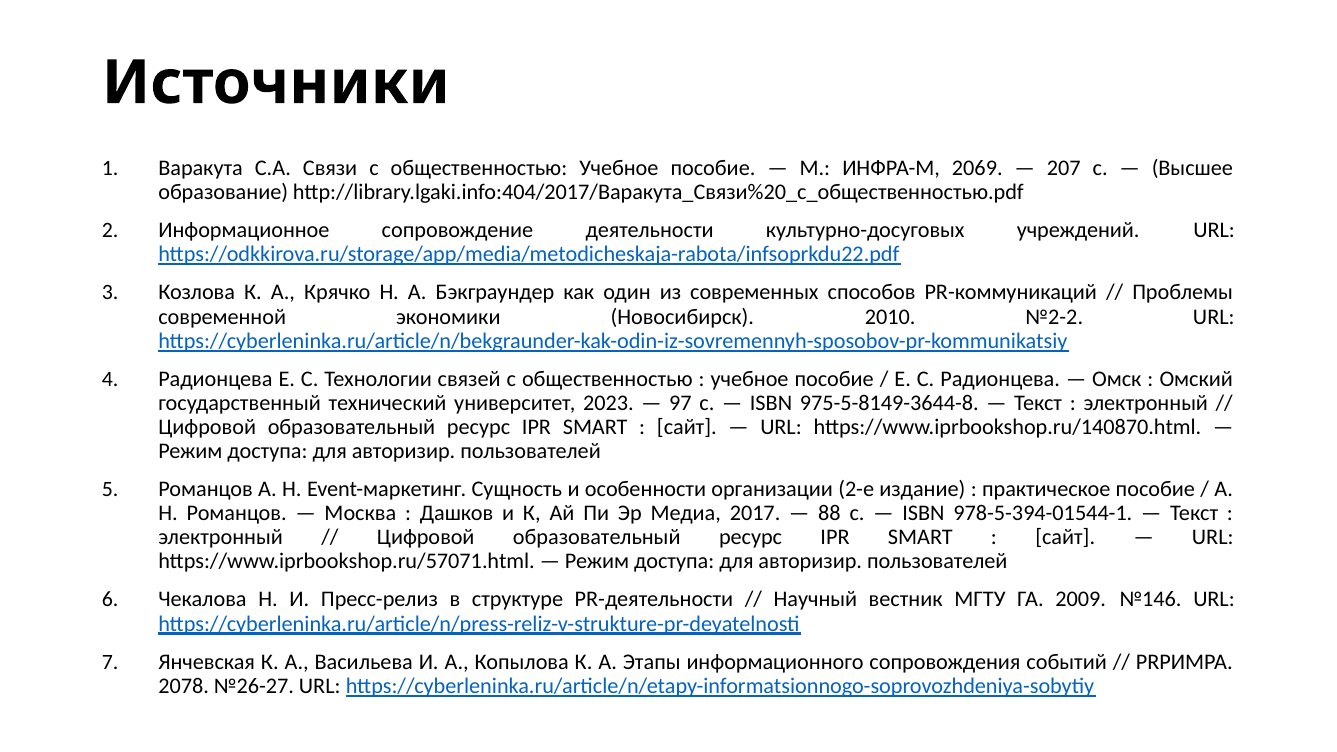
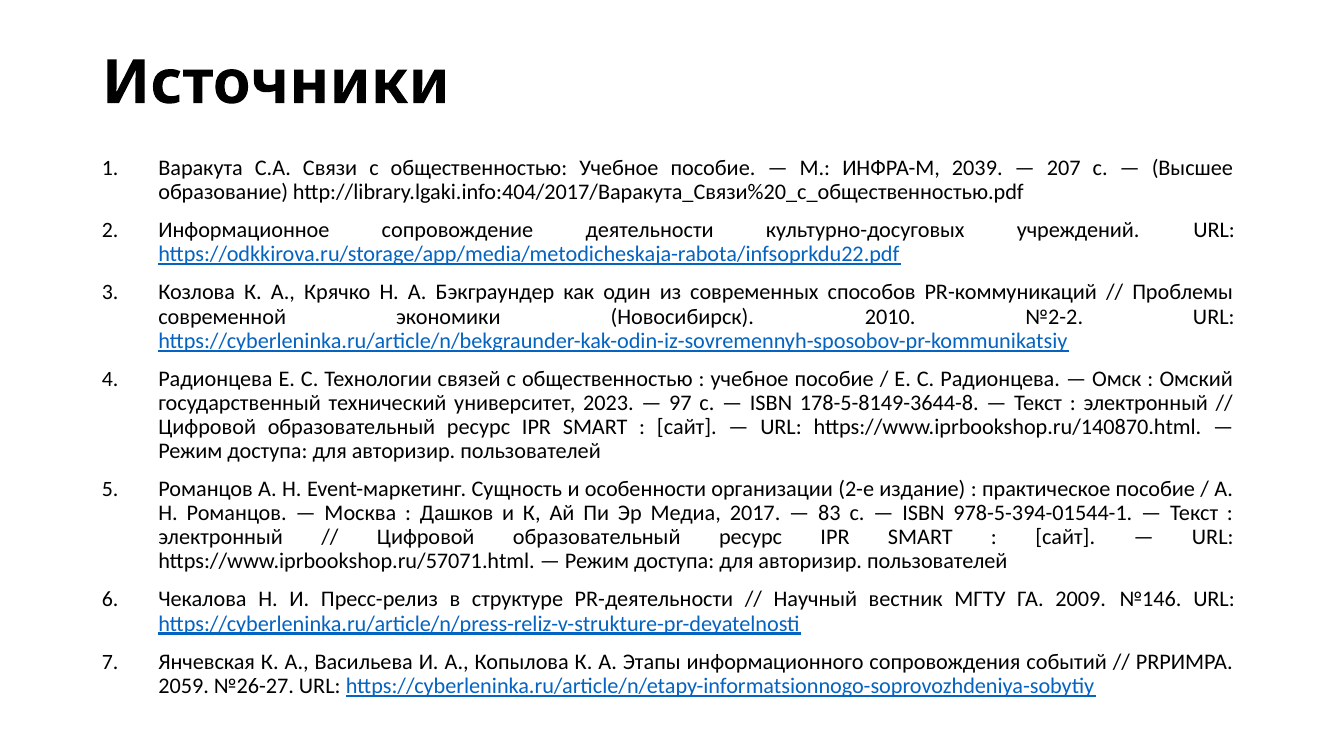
2069: 2069 -> 2039 (977, 168)
975-5-8149-3644-8: 975-5-8149-3644-8 -> 178-5-8149-3644-8 (889, 403)
88: 88 -> 83 (829, 513)
2078: 2078 -> 2059 (184, 686)
